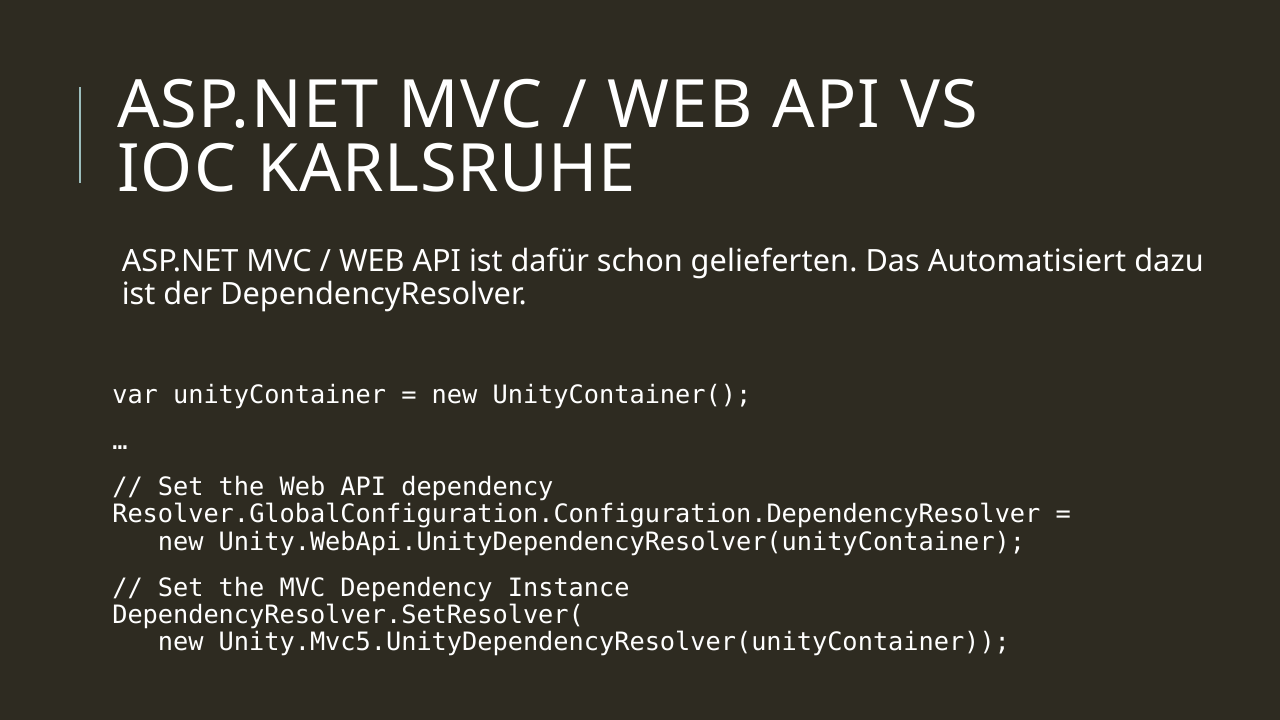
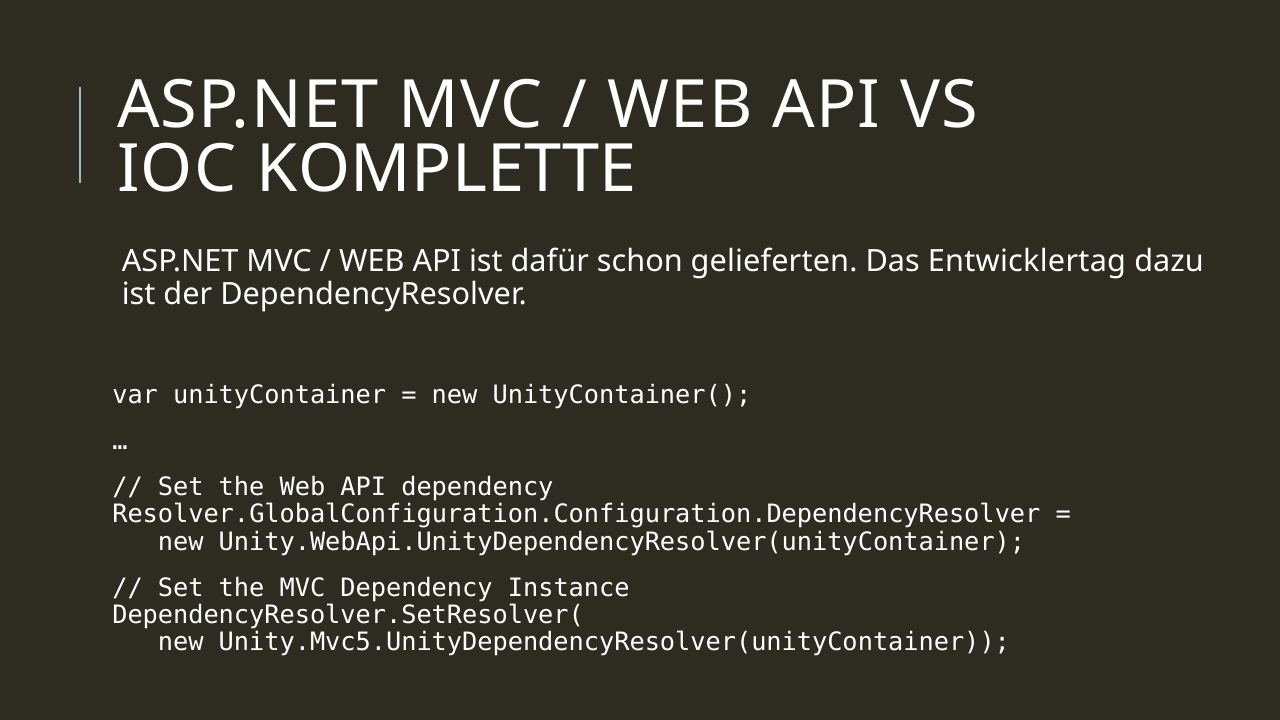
KARLSRUHE: KARLSRUHE -> KOMPLETTE (447, 169)
Automatisiert: Automatisiert -> Entwicklertag (1027, 261)
